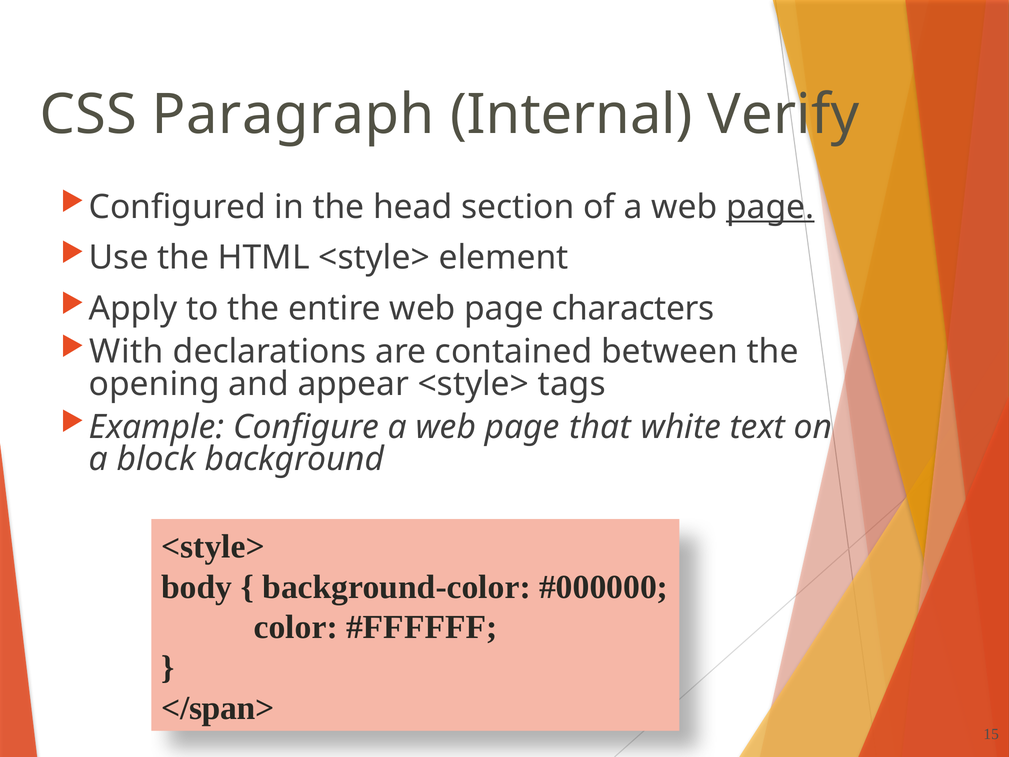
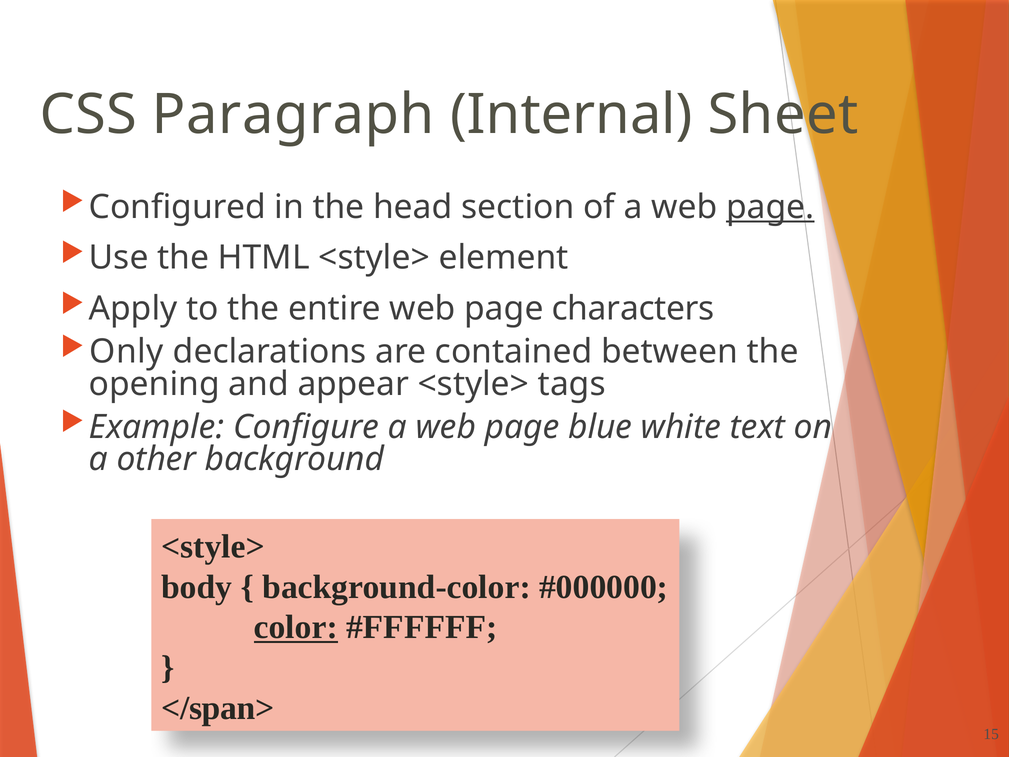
Verify: Verify -> Sheet (783, 115)
With: With -> Only (126, 352)
that: that -> blue (600, 427)
block: block -> other (156, 459)
color underline: none -> present (296, 627)
